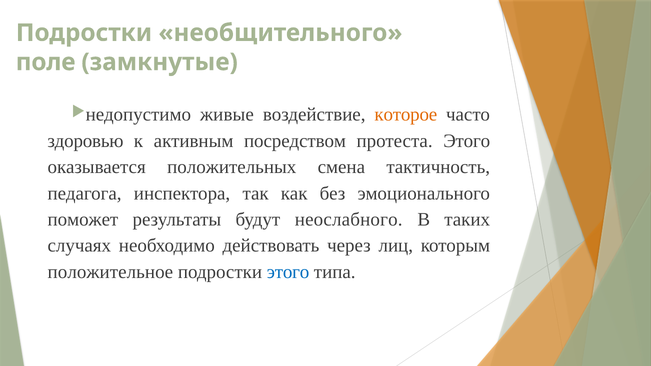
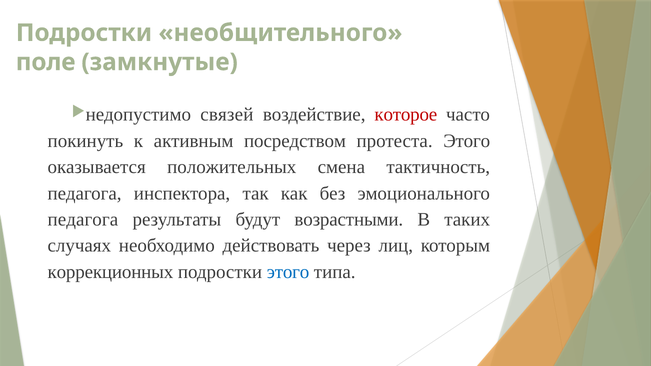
живые: живые -> связей (227, 115)
которое colour: orange -> red (406, 115)
здоровью: здоровью -> покинуть (85, 141)
поможет: поможет -> педагога (83, 220)
неослабного: неослабного -> возрастными (349, 220)
положительное: положительное -> коррекционных (110, 272)
